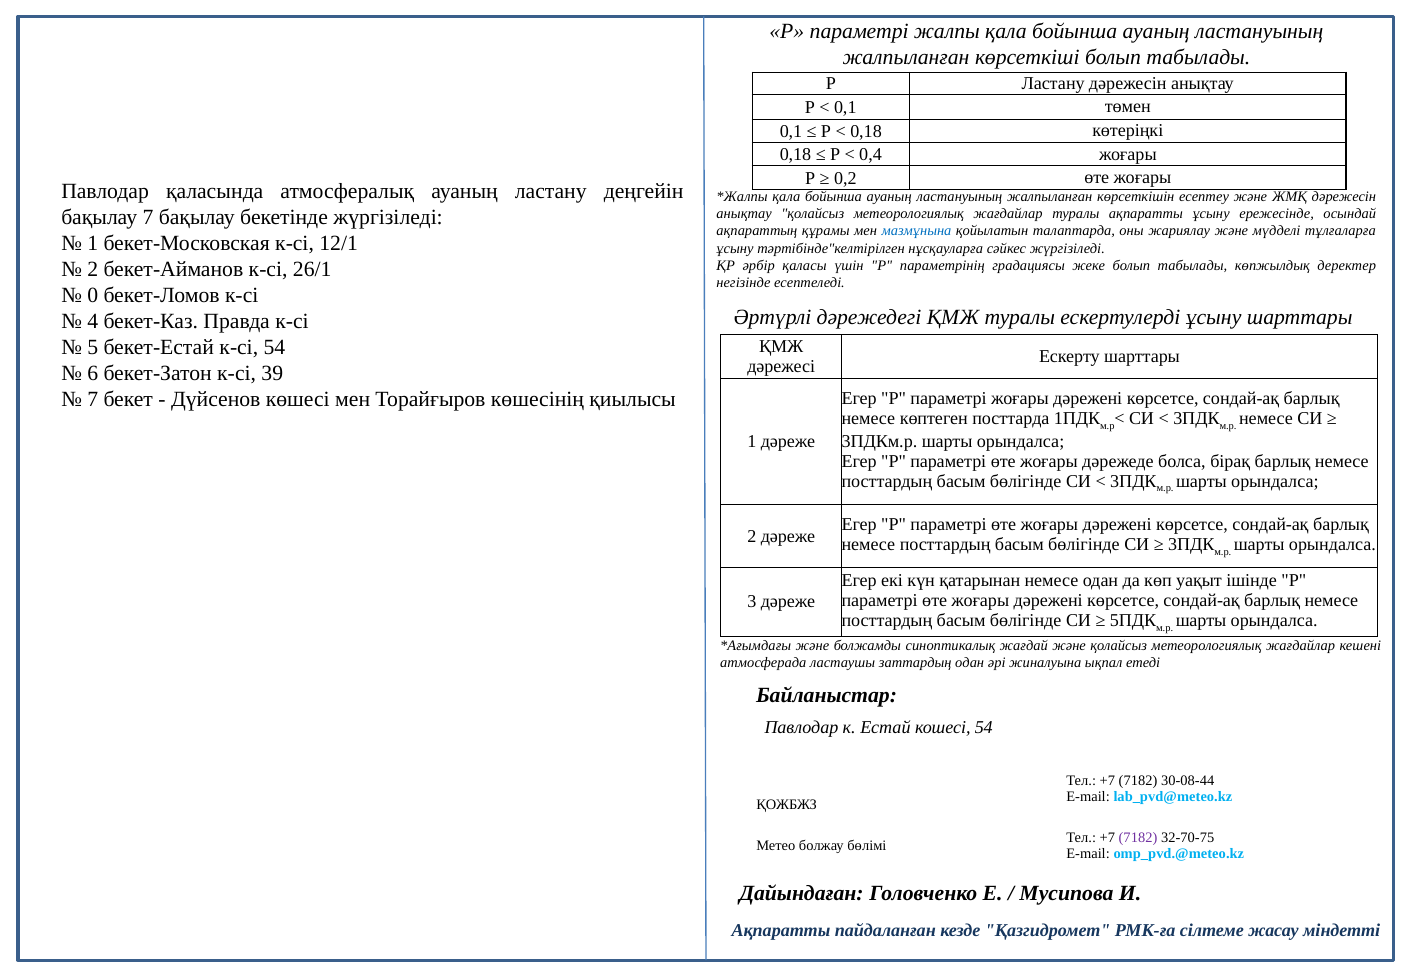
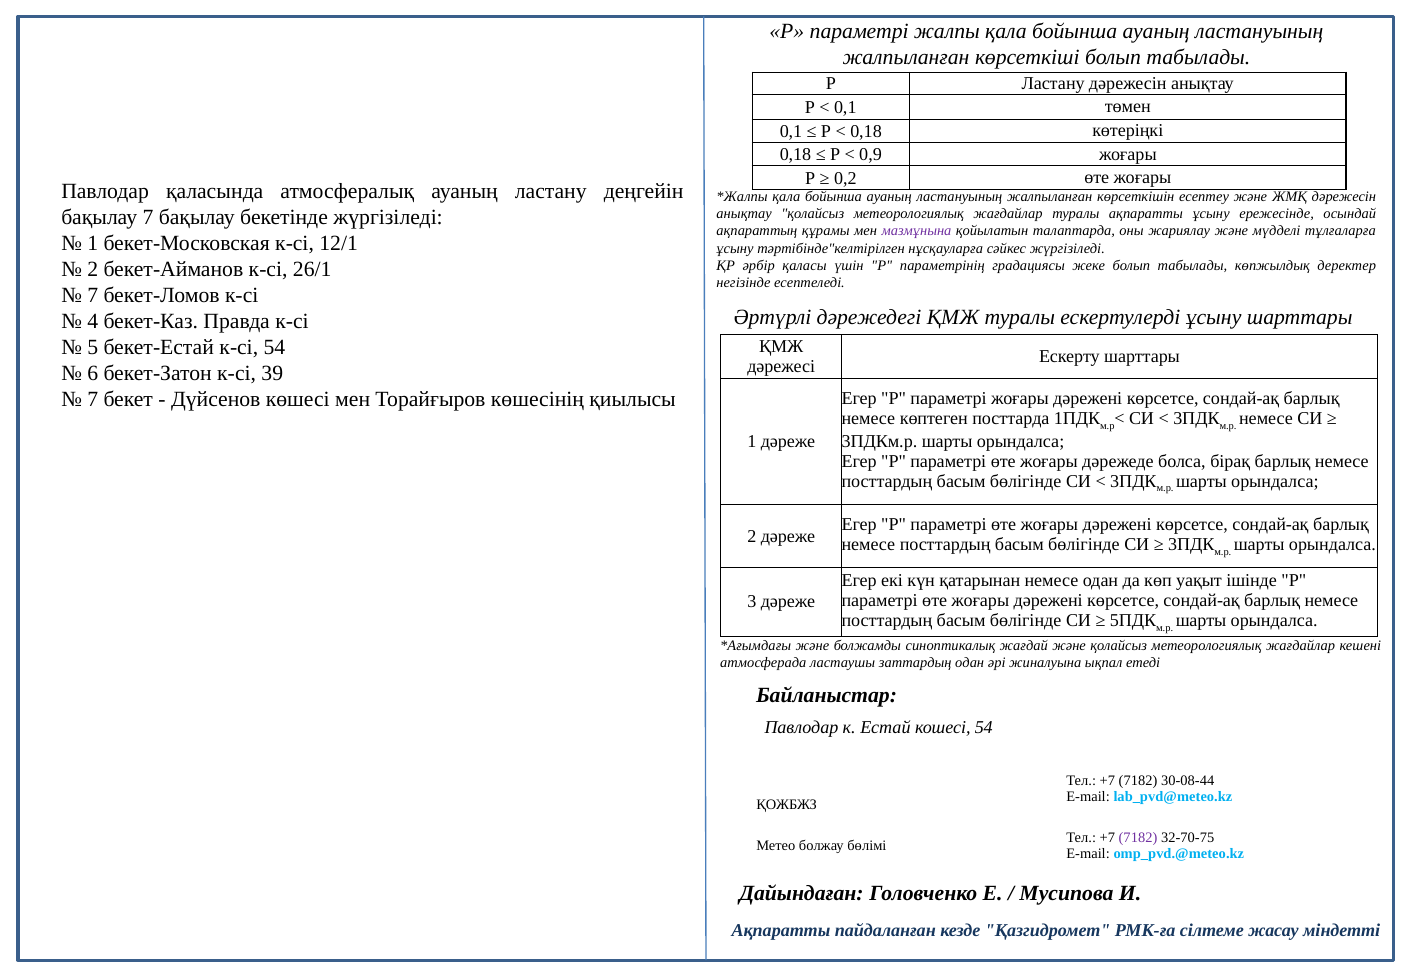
0,4: 0,4 -> 0,9 (871, 155)
мазмұнына colour: blue -> purple (917, 231)
0: 0 -> 7 (93, 296)
